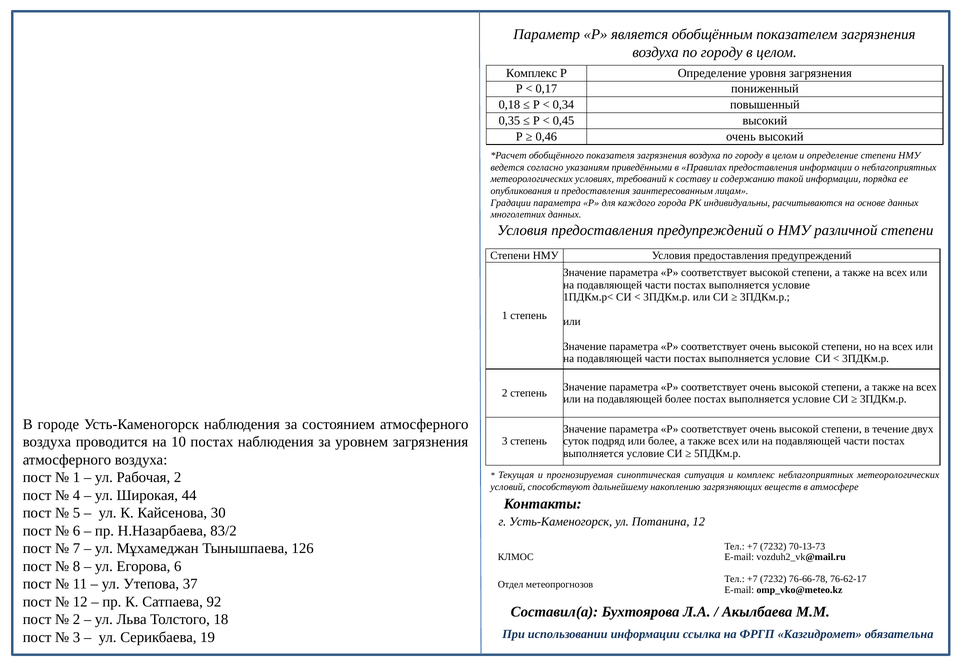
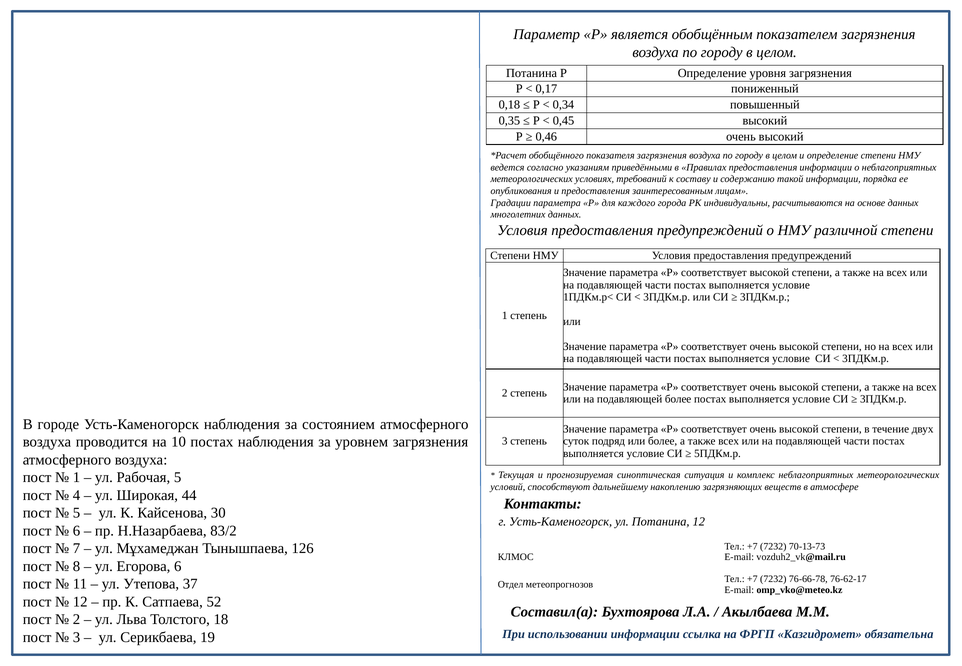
Комплекс: Комплекс -> Потанина (532, 73)
Рабочая 2: 2 -> 5 (178, 477)
92: 92 -> 52 (214, 602)
